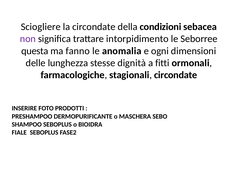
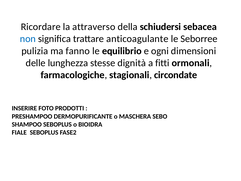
Sciogliere: Sciogliere -> Ricordare (41, 27)
la circondate: circondate -> attraverso (94, 27)
condizioni: condizioni -> schiudersi (160, 27)
non colour: purple -> blue (28, 39)
intorpidimento: intorpidimento -> anticoagulante (137, 39)
questa: questa -> pulizia (35, 51)
anomalia: anomalia -> equilibrio (122, 51)
